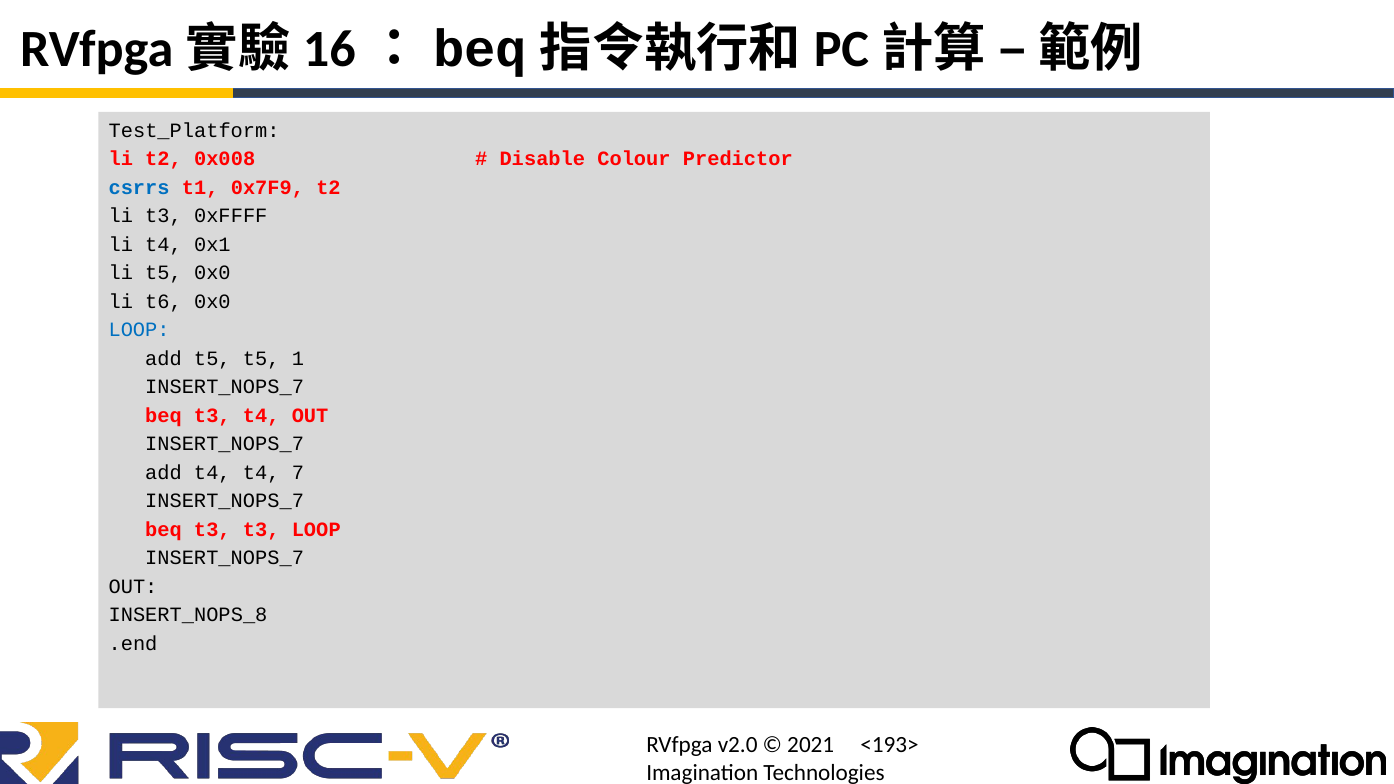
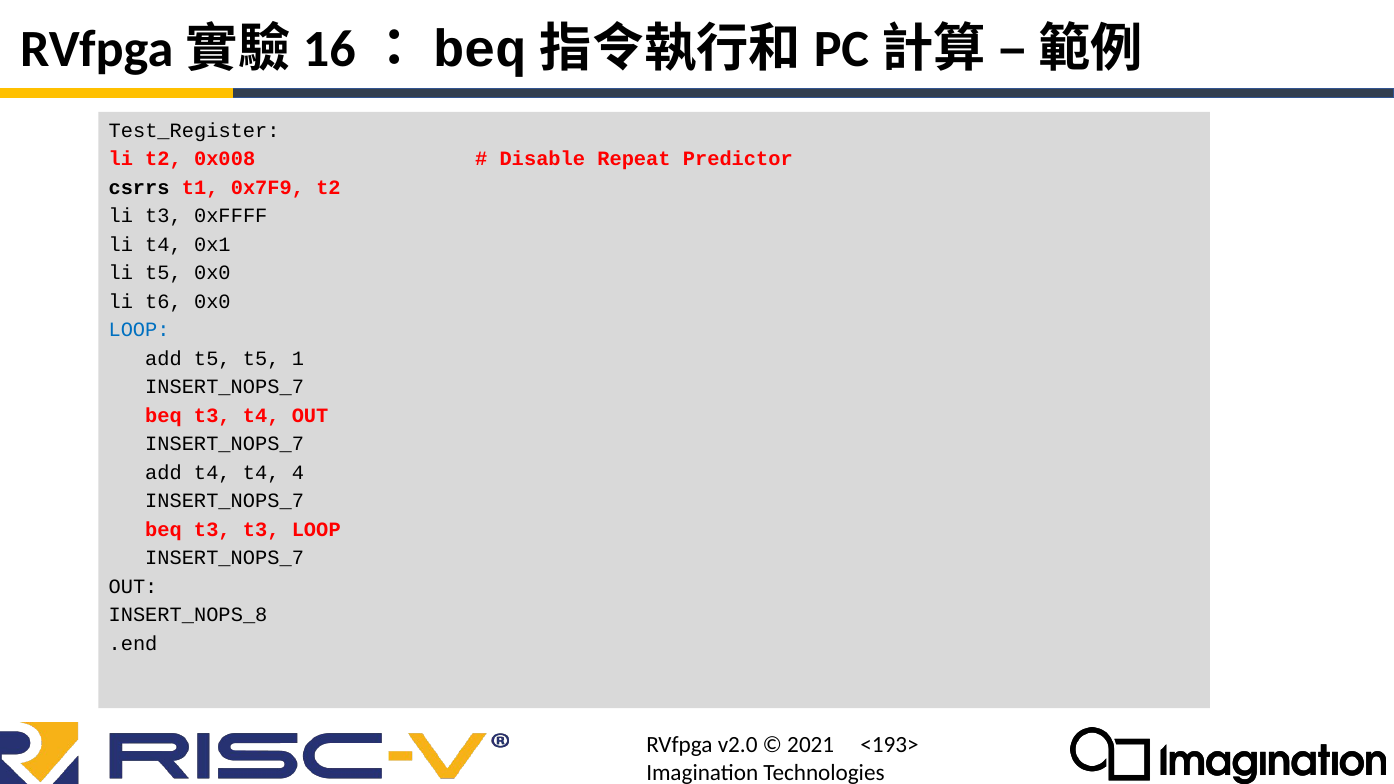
Test_Platform: Test_Platform -> Test_Register (194, 131)
Colour: Colour -> Repeat (634, 159)
csrrs colour: blue -> black (139, 188)
7: 7 -> 4 (298, 473)
